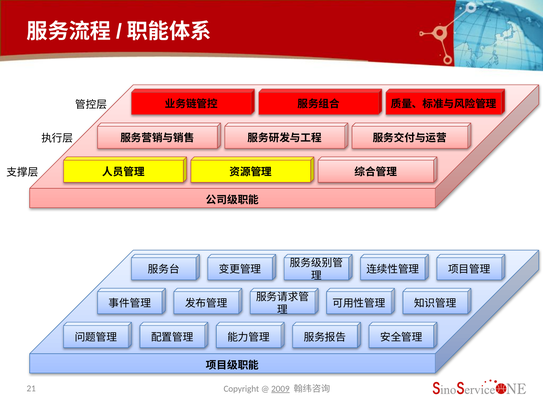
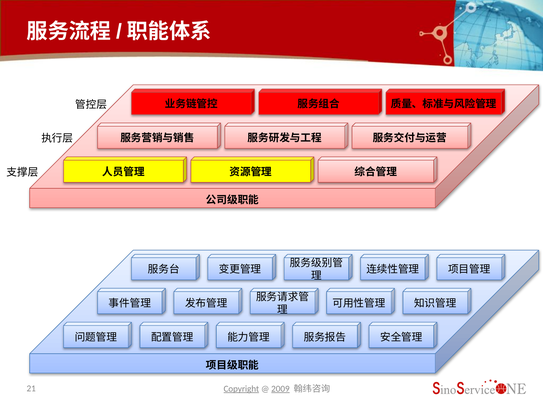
Copyright underline: none -> present (241, 389)
